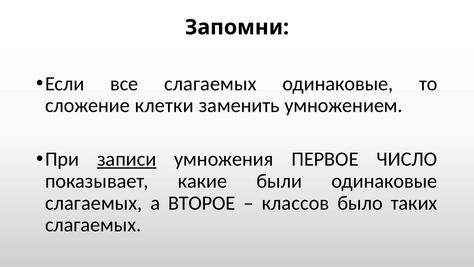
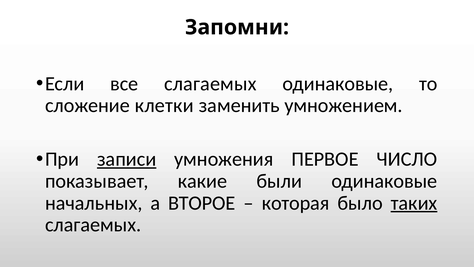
слагаемых: слагаемых -> начальных (94, 203)
классов: классов -> которая (296, 203)
таких underline: none -> present (414, 203)
